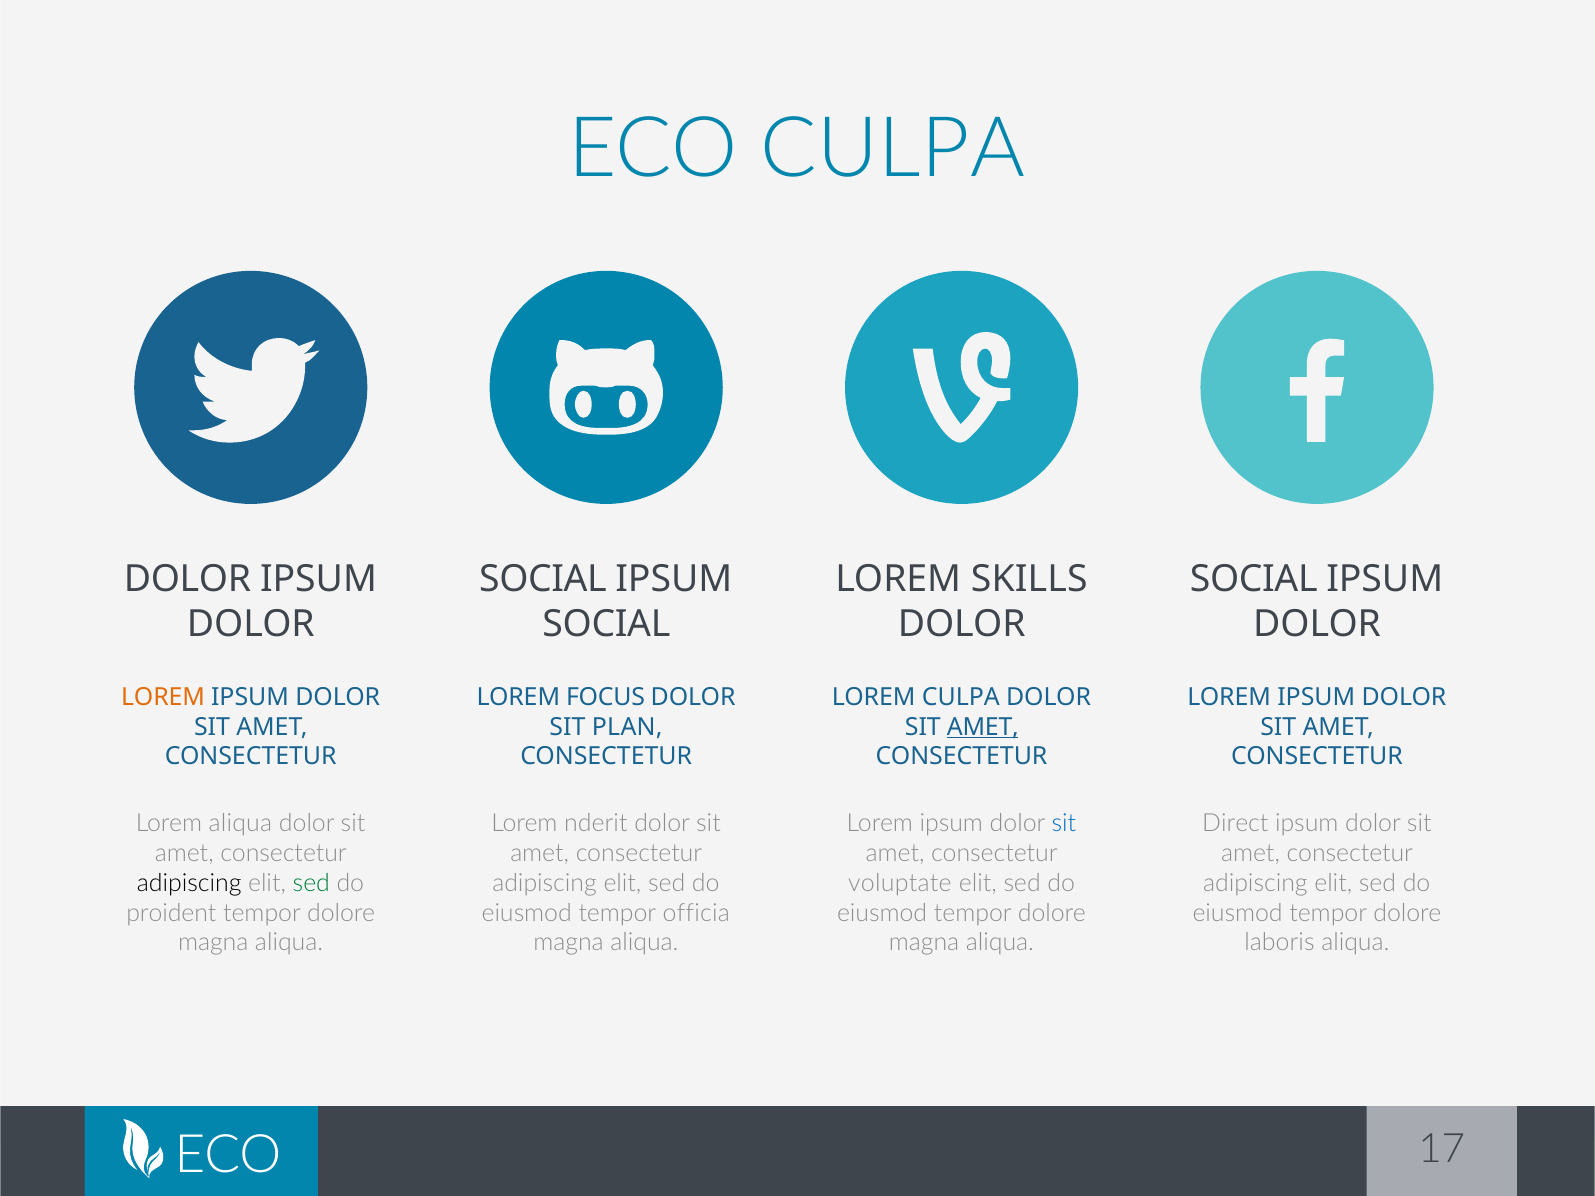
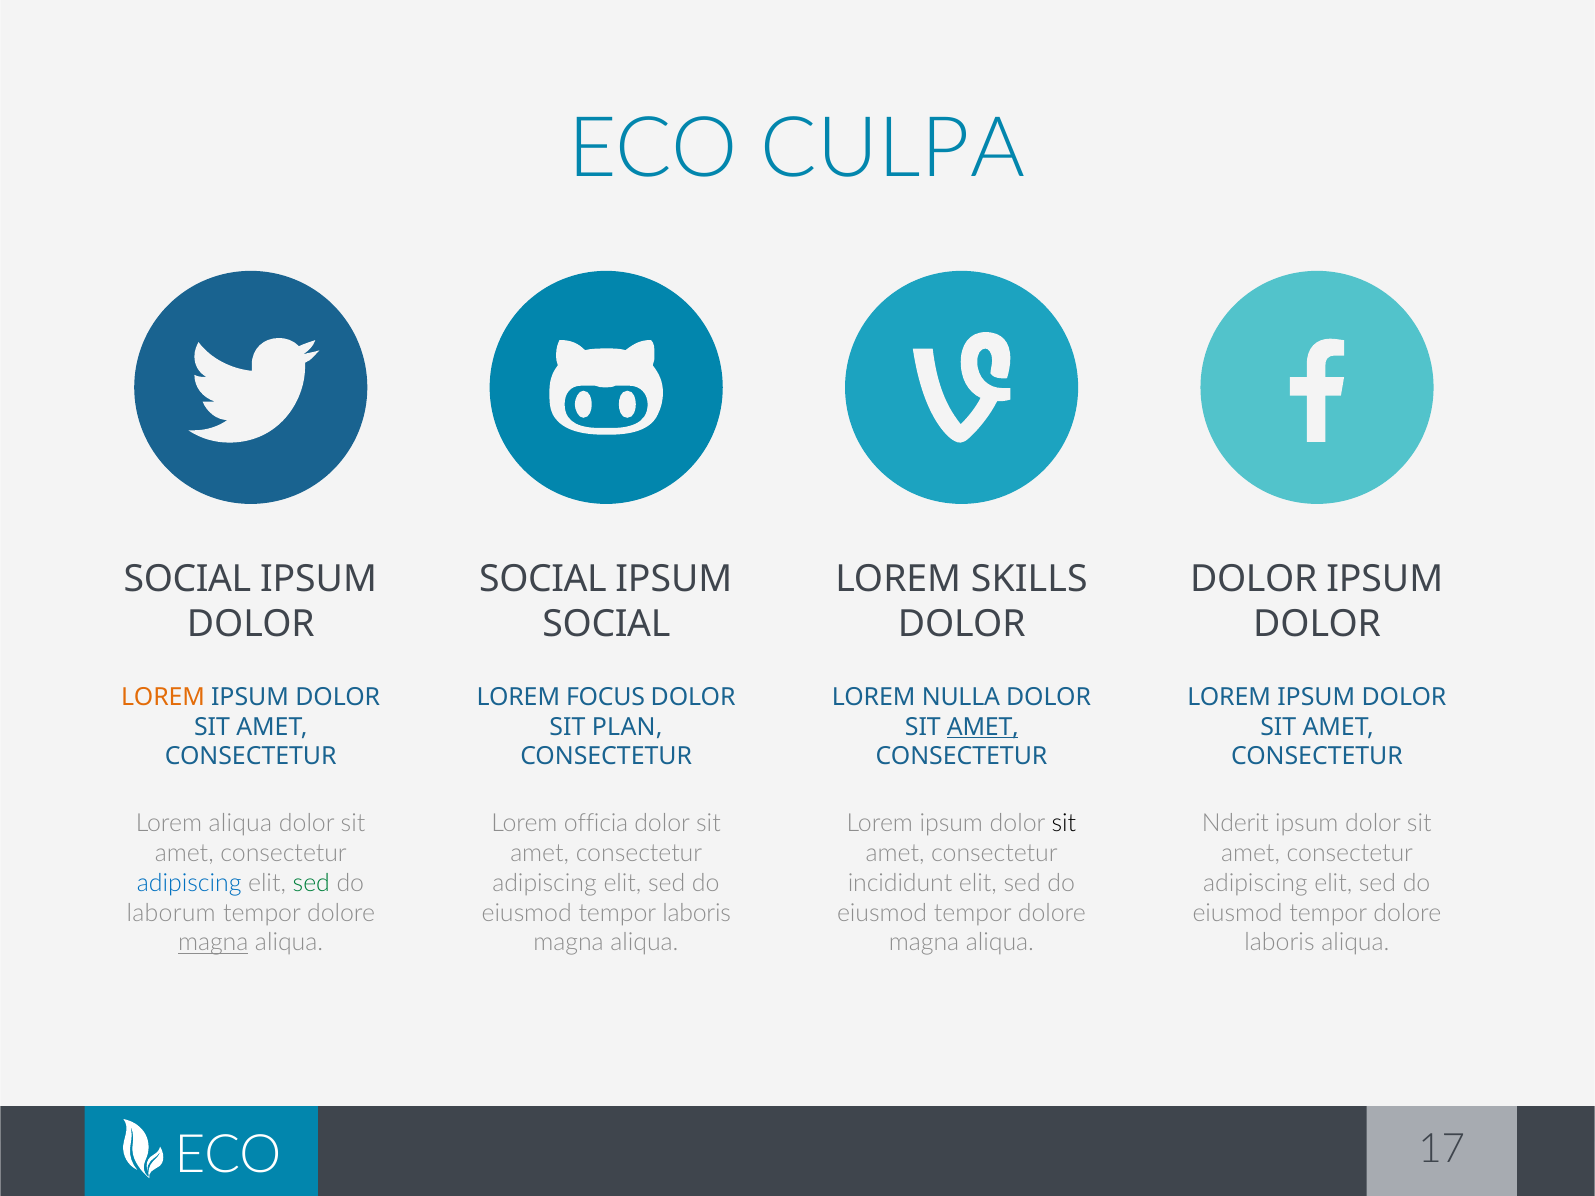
DOLOR: DOLOR -> SOCIAL (188, 579)
SOCIAL: SOCIAL -> DOLOR (1254, 579)
LOREM CULPA: CULPA -> NULLA (961, 697)
nderit: nderit -> officia (596, 823)
sit colour: blue -> black (1064, 823)
Direct: Direct -> Nderit (1235, 823)
adipiscing colour: black -> blue (189, 883)
voluptate: voluptate -> incididunt (900, 883)
proident: proident -> laborum (171, 913)
tempor officia: officia -> laboris (697, 913)
magna underline: none -> present (213, 943)
